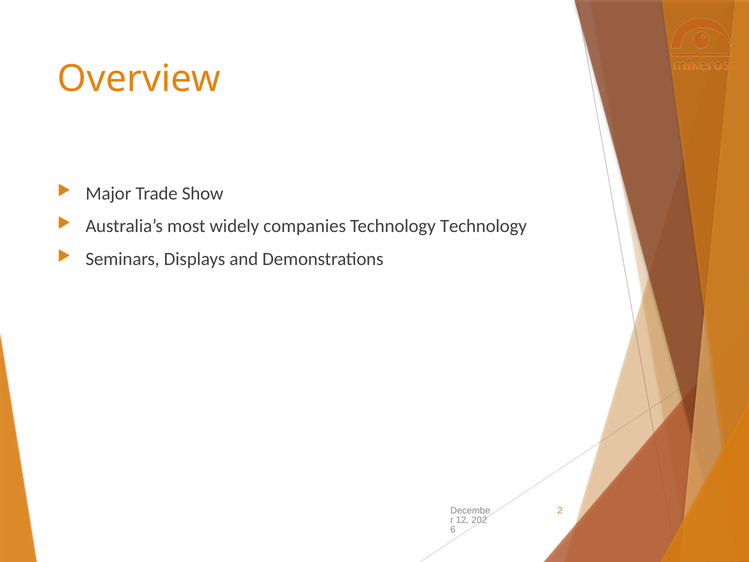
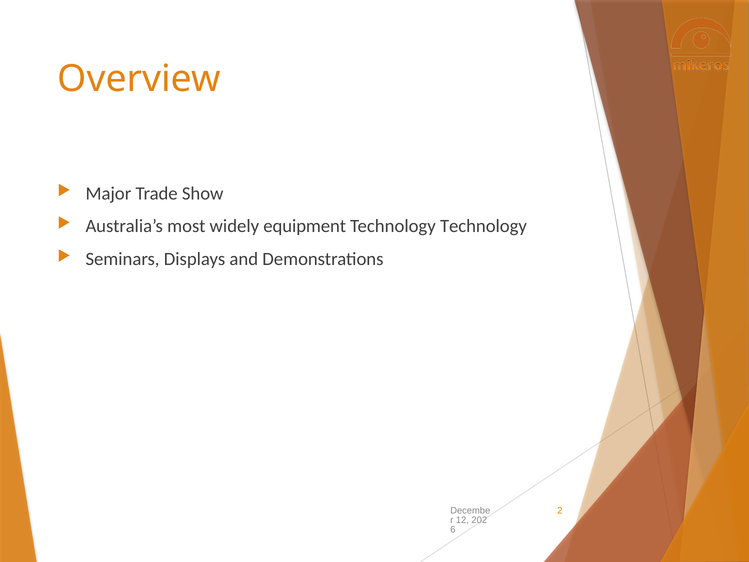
companies: companies -> equipment (305, 226)
